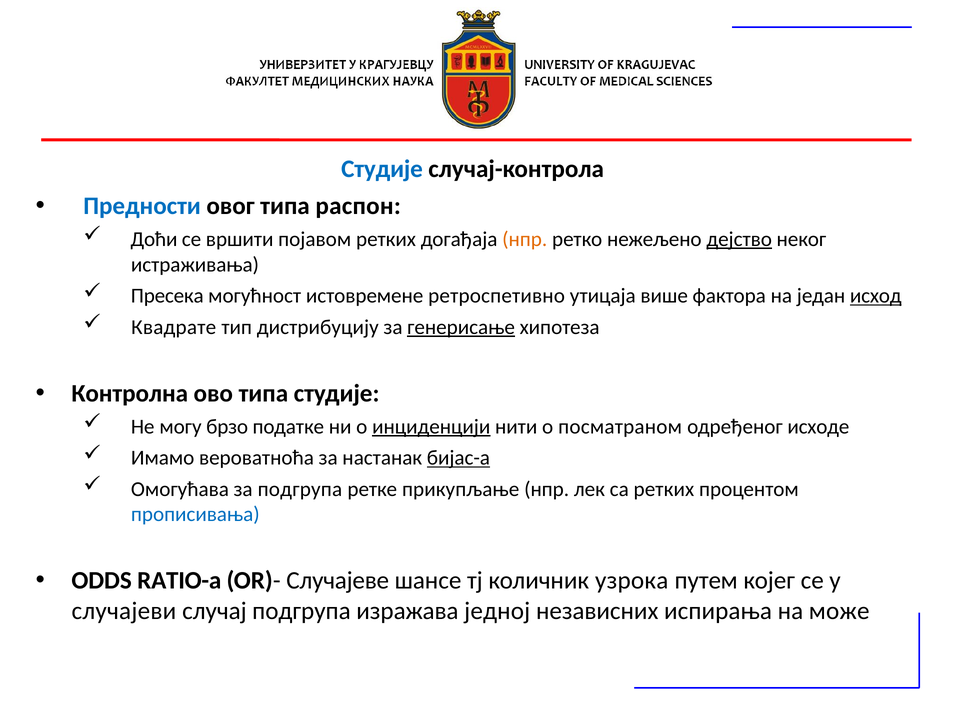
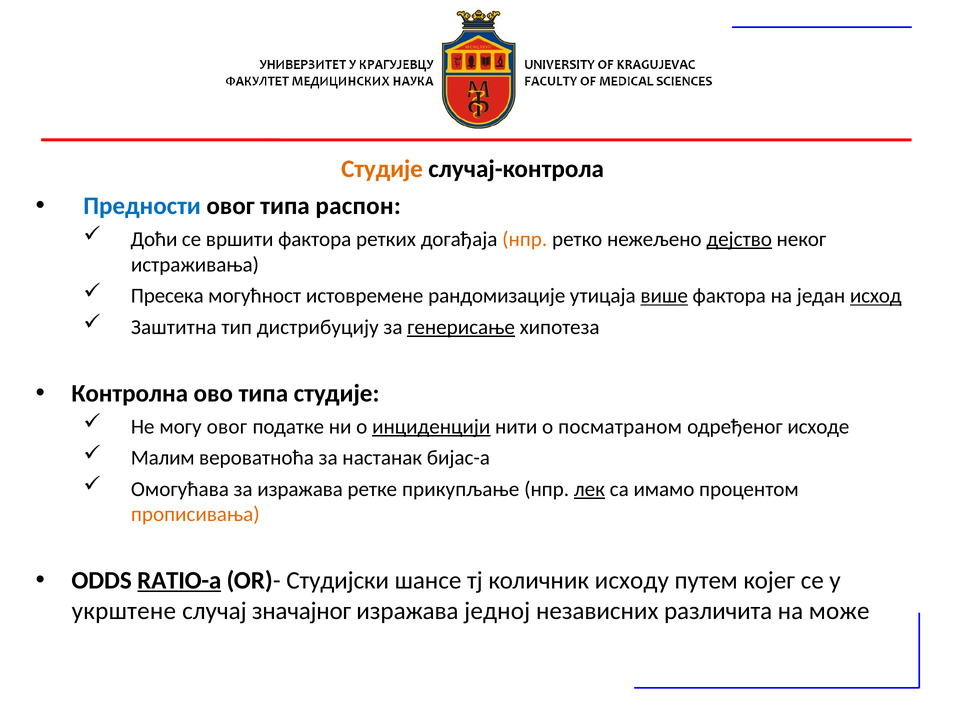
Студије colour: blue -> orange (382, 169)
вршити појавом: појавом -> фактора (315, 239)
ретроспетивно: ретроспетивно -> рандомизације (497, 296)
више underline: none -> present (664, 296)
Квадрате: Квадрате -> Заштитна (174, 327)
могу брзо: брзо -> овог (227, 426)
Имамо: Имамо -> Малим (163, 458)
бијас-а underline: present -> none (458, 458)
за подгрупа: подгрупа -> изражава (300, 489)
лек underline: none -> present (589, 489)
са ретких: ретких -> имамо (664, 489)
прописивања colour: blue -> orange (195, 514)
RATIO-a underline: none -> present (179, 580)
Случајеве: Случајеве -> Студијски (338, 580)
узрока: узрока -> исходу (632, 580)
случајеви: случајеви -> укрштене (124, 611)
случај подгрупа: подгрупа -> значајног (302, 611)
испирања: испирања -> различита (718, 611)
